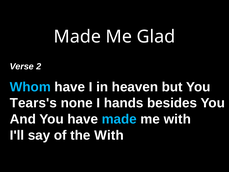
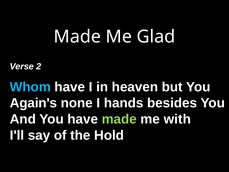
Tears's: Tears's -> Again's (33, 103)
made colour: light blue -> light green (119, 119)
the With: With -> Hold (109, 135)
